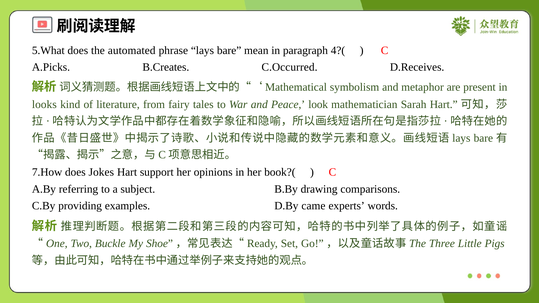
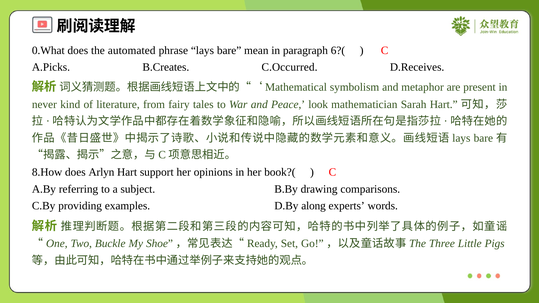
5.What: 5.What -> 0.What (48, 50)
4?(: 4?( -> 6?( (338, 50)
looks: looks -> never (44, 104)
7.How: 7.How -> 8.How (47, 172)
Jokes: Jokes -> Arlyn (101, 172)
came: came -> along (314, 206)
